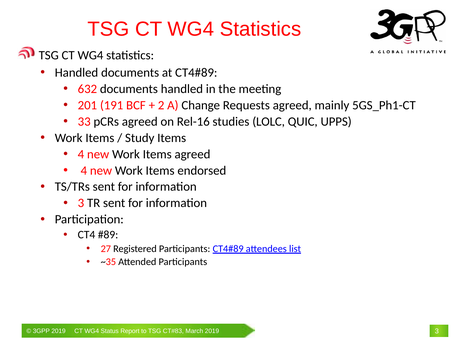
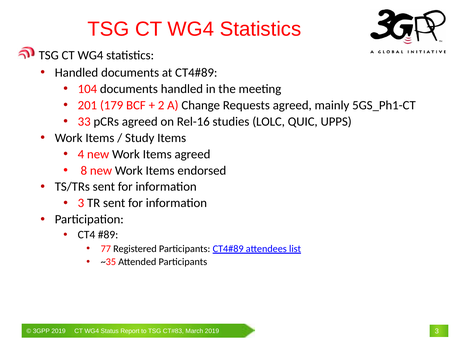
632: 632 -> 104 (87, 89)
191: 191 -> 179 (112, 105)
4: 4 -> 8 (84, 171)
27: 27 -> 77 (106, 249)
